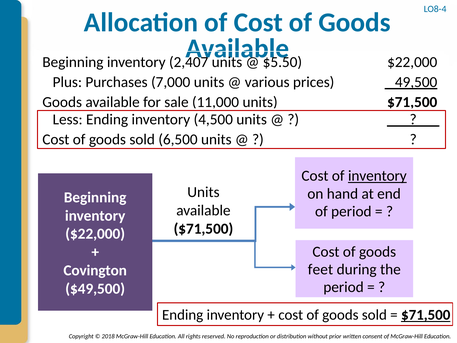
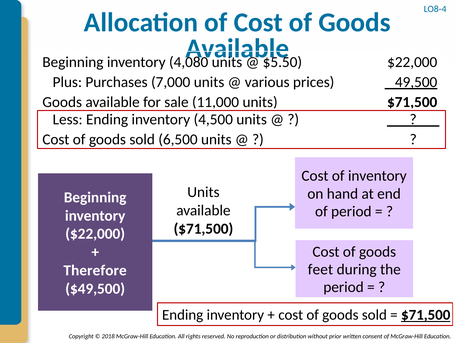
2,407: 2,407 -> 4,080 (189, 62)
inventory underline: present -> none (377, 176)
Covington: Covington -> Therefore (95, 270)
